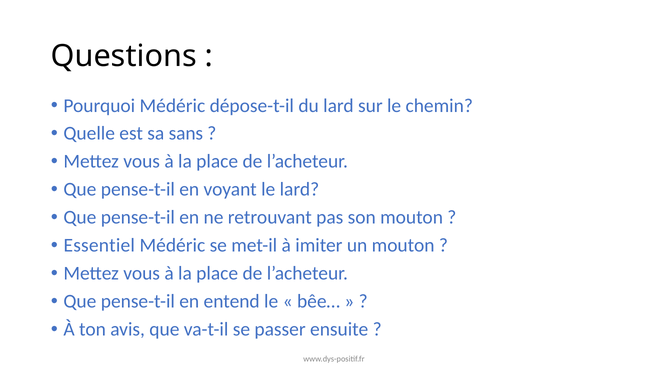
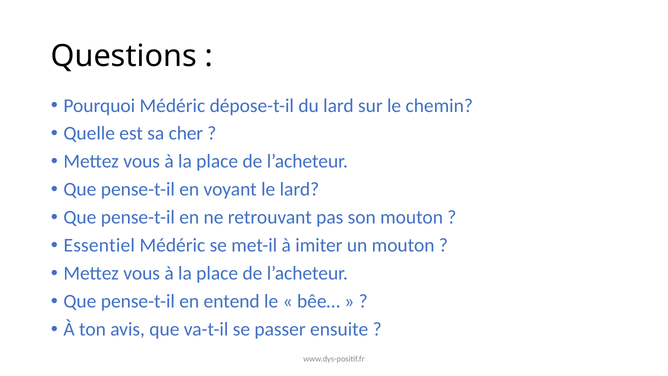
sans: sans -> cher (186, 133)
